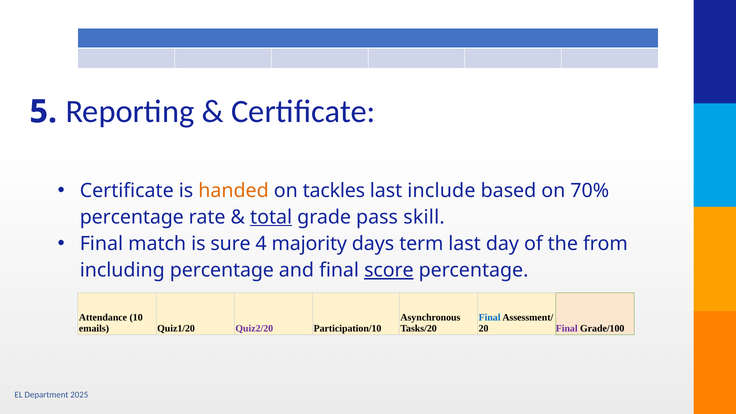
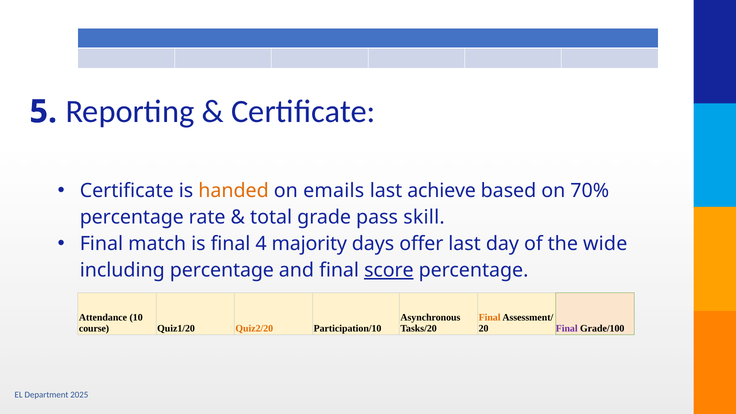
tackles: tackles -> emails (334, 191)
include: include -> achieve (442, 191)
total underline: present -> none (271, 217)
is sure: sure -> final (231, 244)
term: term -> offer (421, 244)
from: from -> wide (605, 244)
Final colour: blue -> orange (490, 318)
emails: emails -> course (94, 329)
Quiz2/20 colour: purple -> orange (254, 329)
